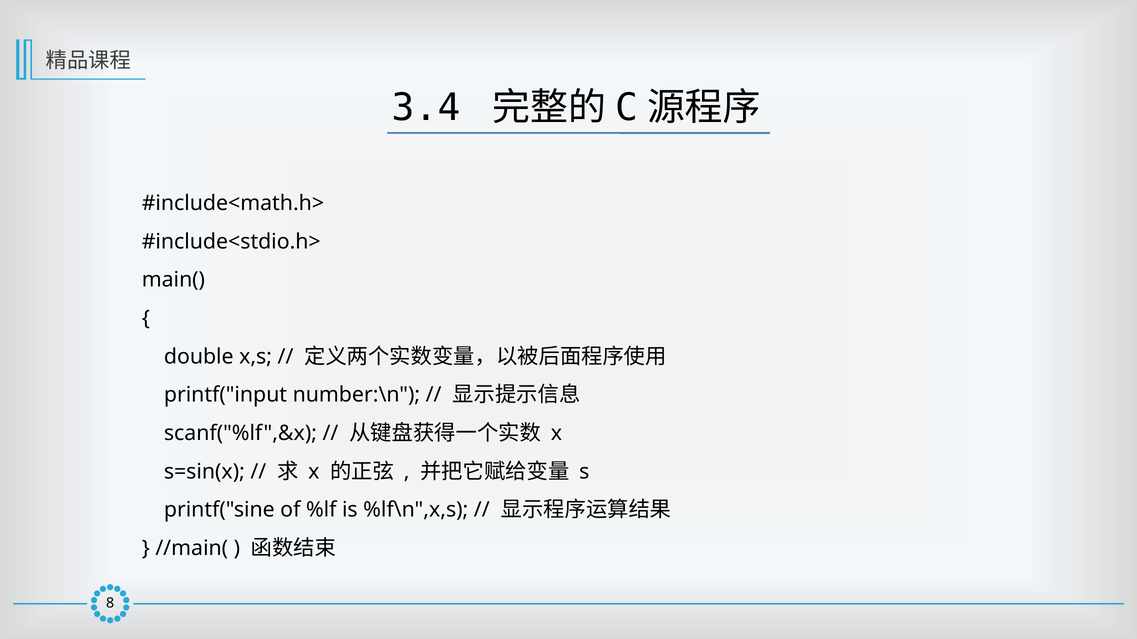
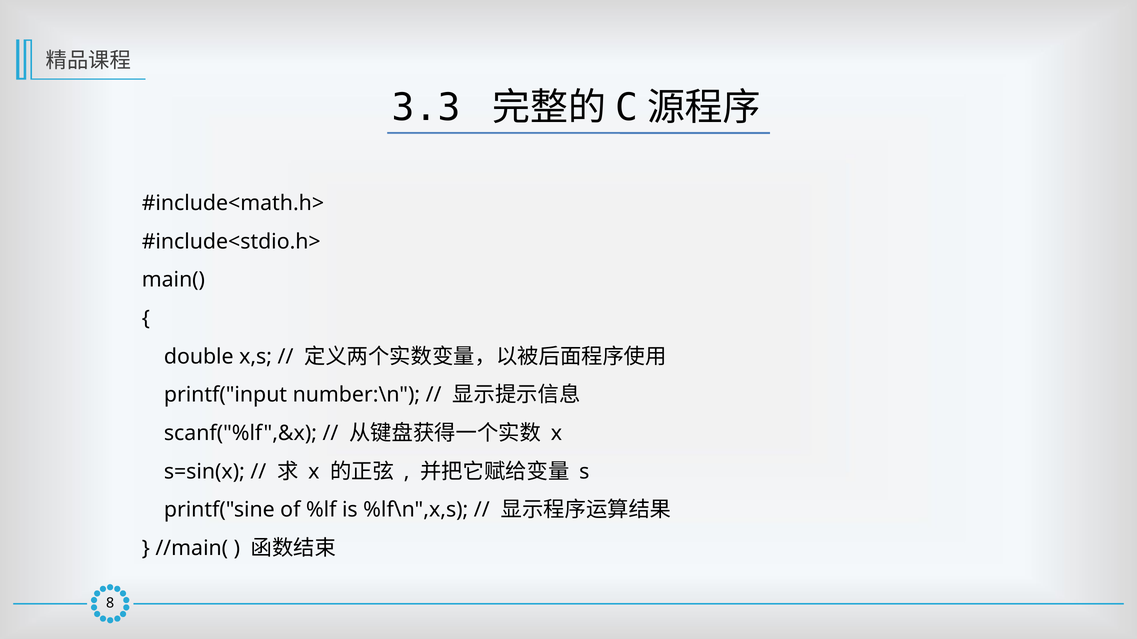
3.4: 3.4 -> 3.3 (426, 108)
